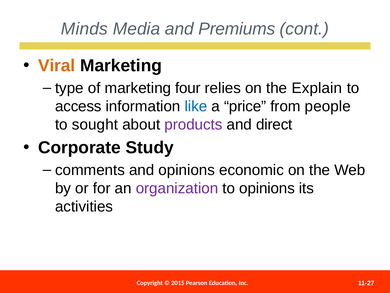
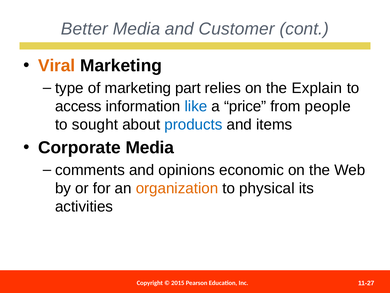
Minds: Minds -> Better (84, 29)
Premiums: Premiums -> Customer (237, 29)
four: four -> part (188, 88)
products colour: purple -> blue (193, 124)
direct: direct -> items (274, 124)
Corporate Study: Study -> Media (150, 148)
organization colour: purple -> orange (177, 188)
to opinions: opinions -> physical (267, 188)
